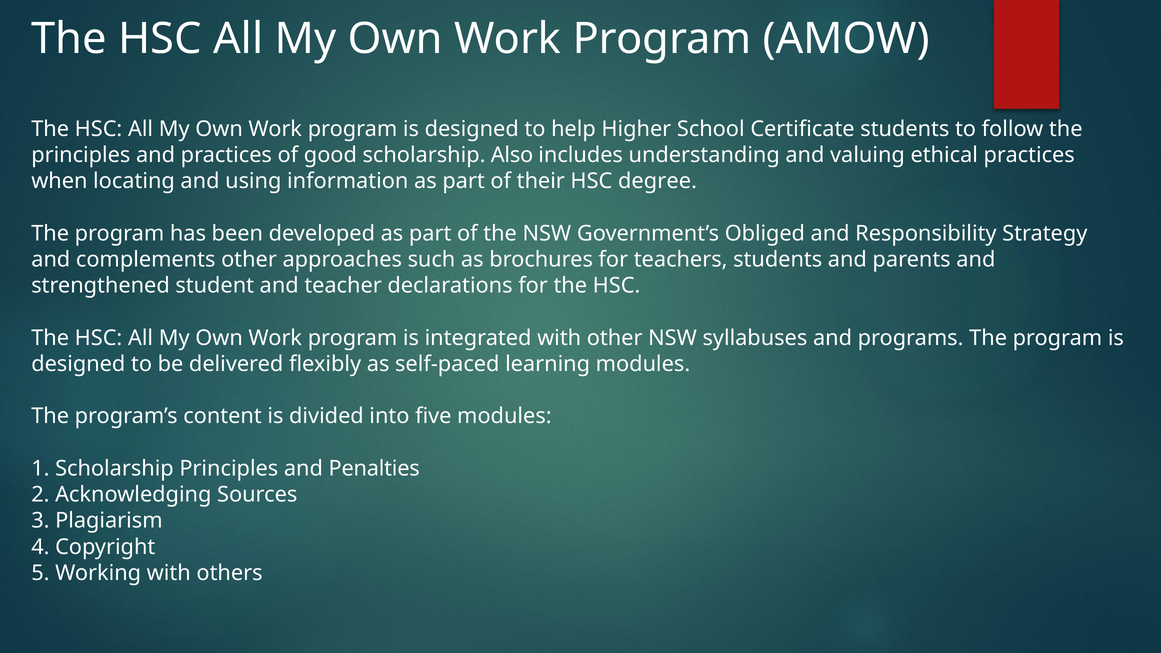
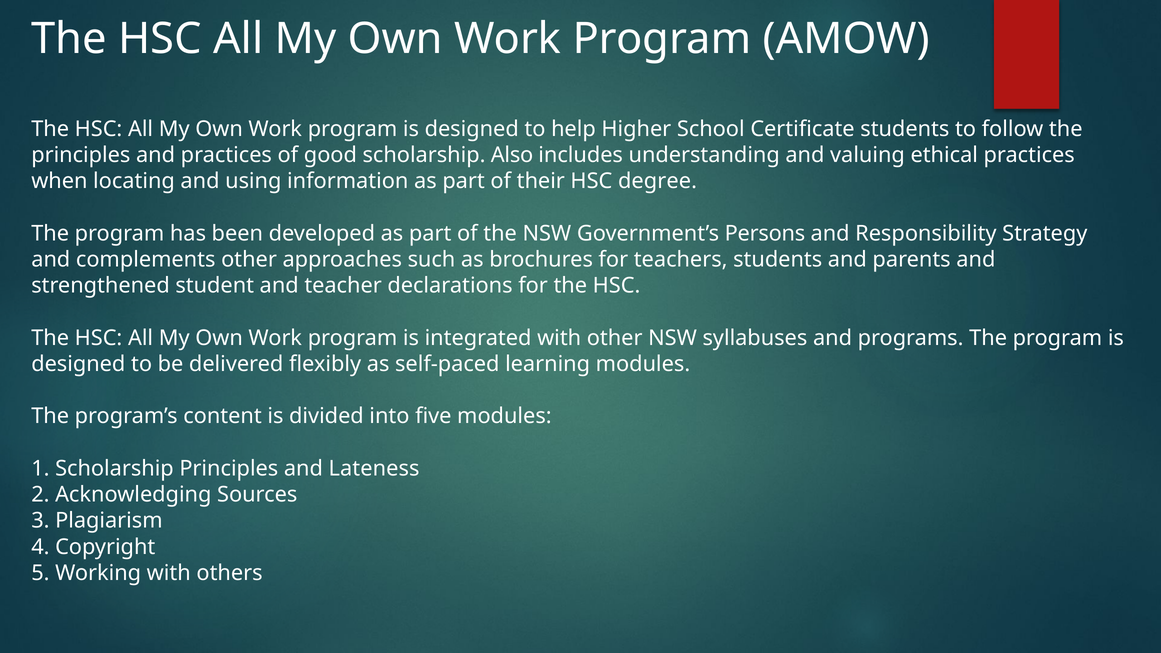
Obliged: Obliged -> Persons (765, 233)
Penalties: Penalties -> Lateness (374, 469)
